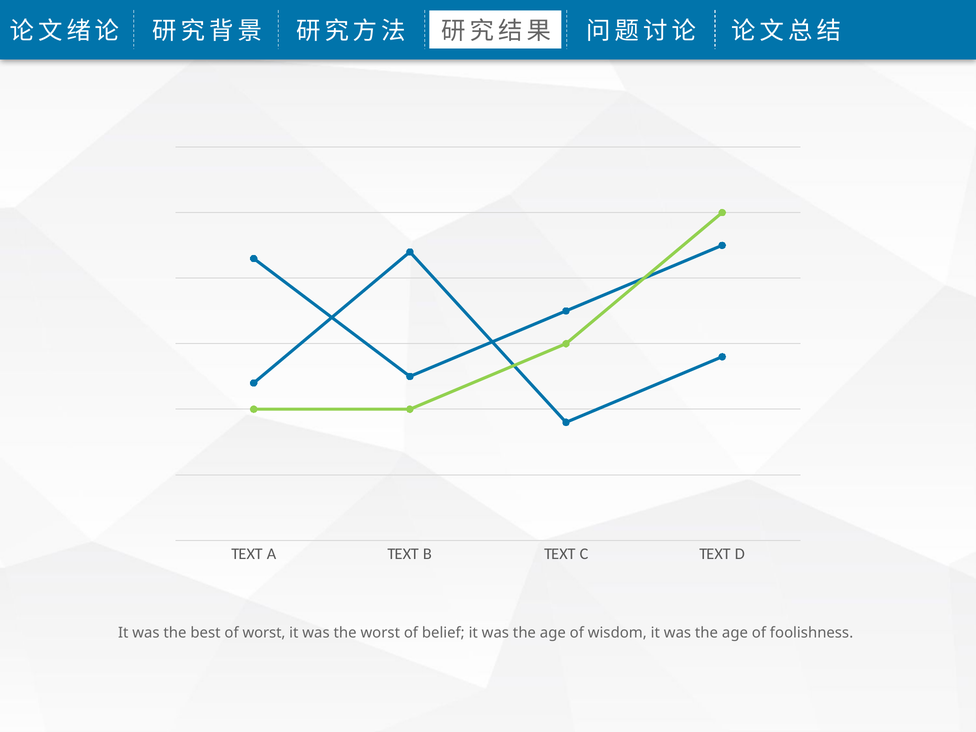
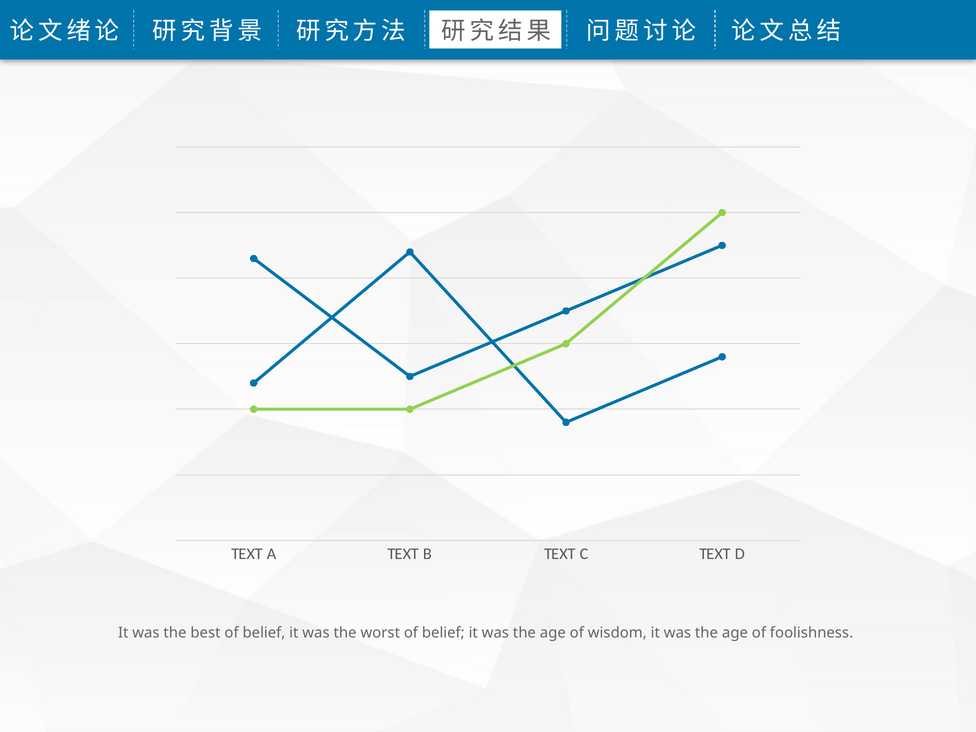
best of worst: worst -> belief (264, 633)
